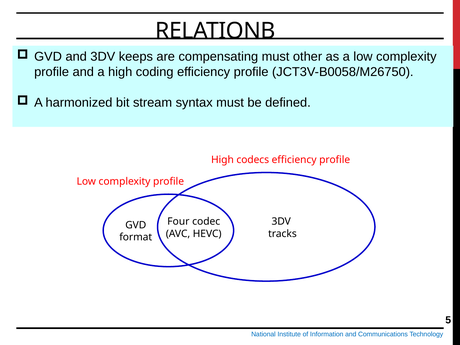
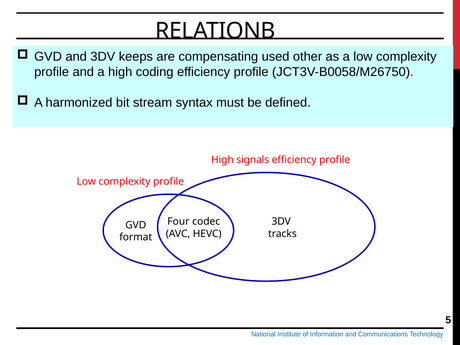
compensating must: must -> used (276, 57)
codecs: codecs -> signals (253, 160)
